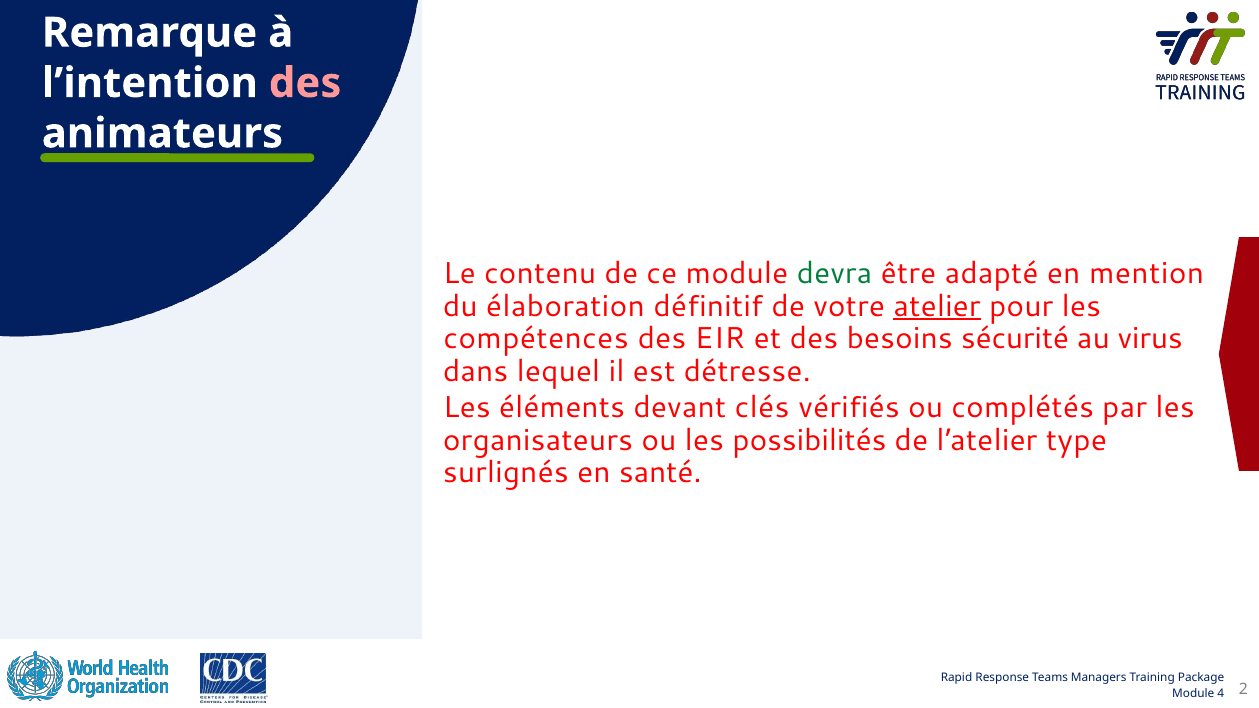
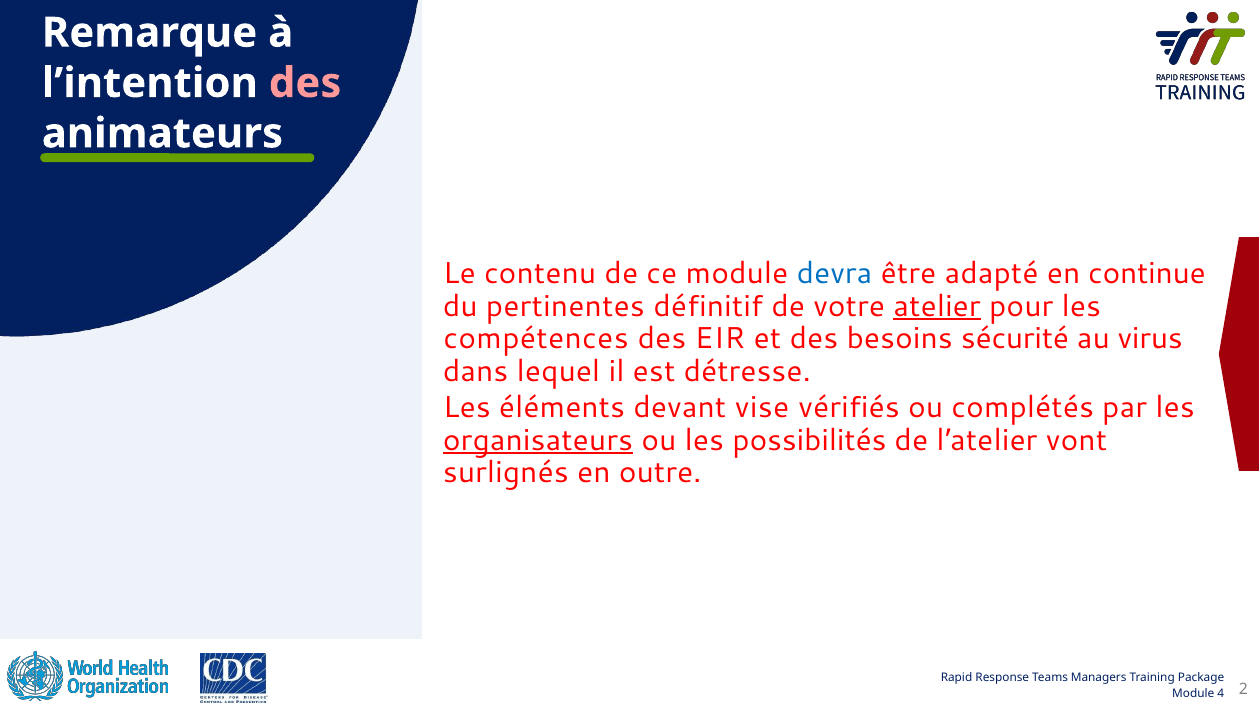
devra colour: green -> blue (835, 274)
mention: mention -> continue (1147, 274)
élaboration: élaboration -> pertinentes (565, 306)
clés: clés -> vise (762, 408)
organisateurs underline: none -> present (538, 441)
type: type -> vont (1077, 441)
santé: santé -> outre (660, 473)
